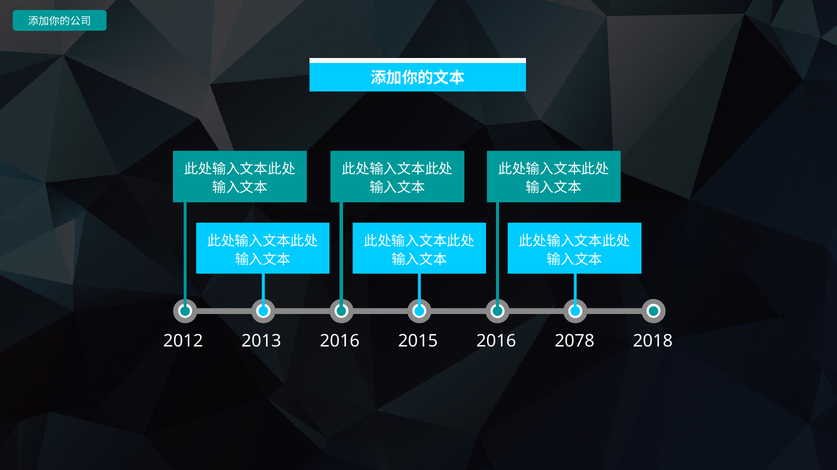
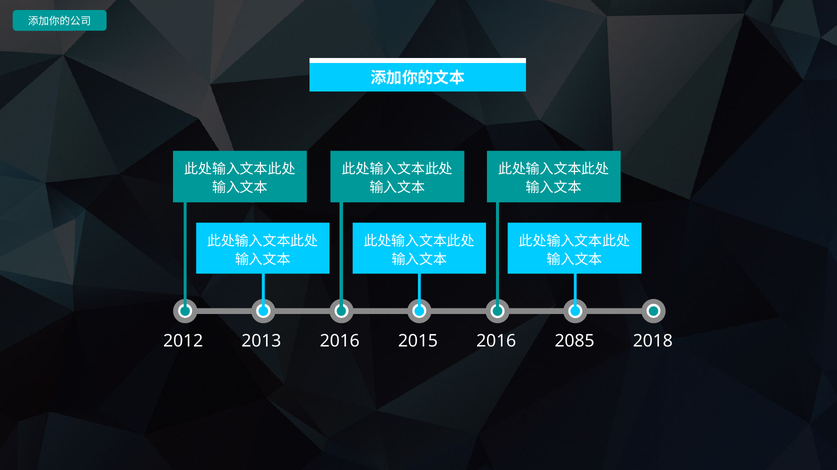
2078: 2078 -> 2085 (575, 341)
